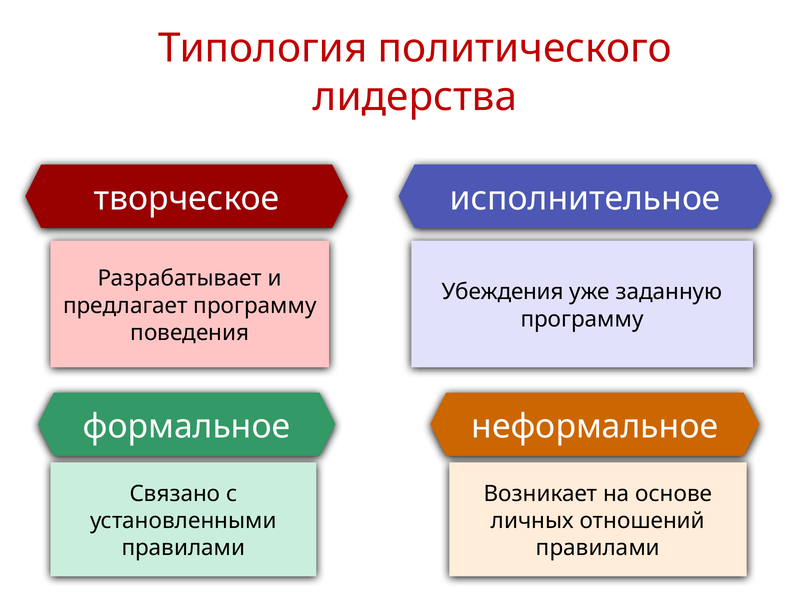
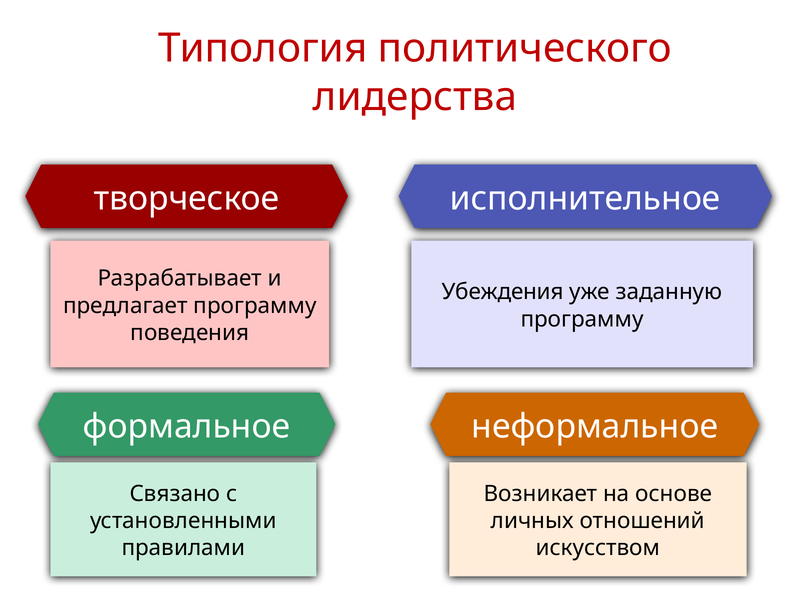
правилами: правилами -> искусством (598, 547)
